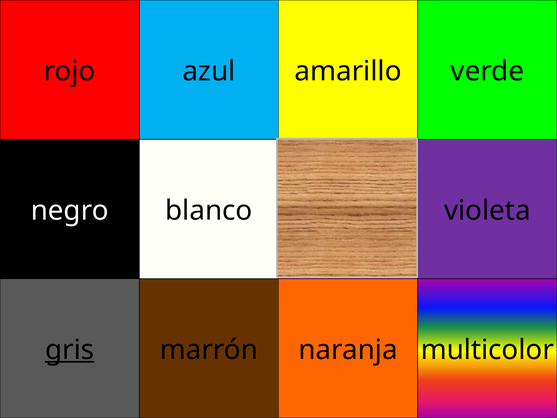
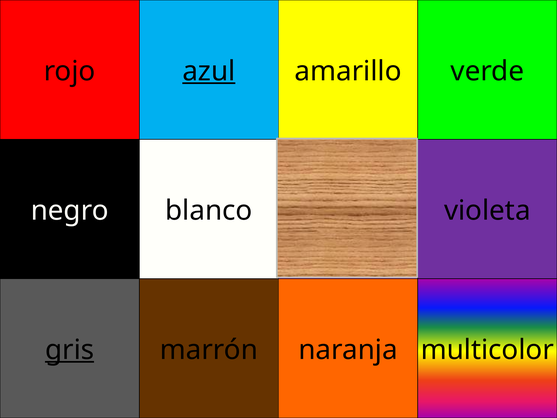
azul underline: none -> present (209, 71)
